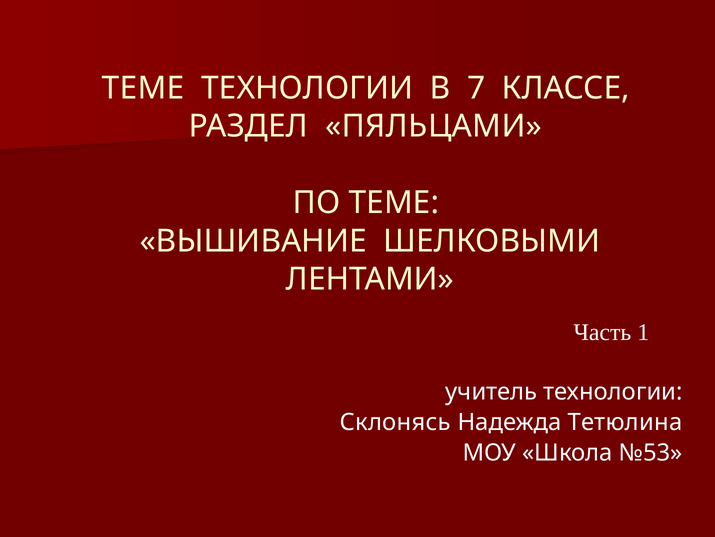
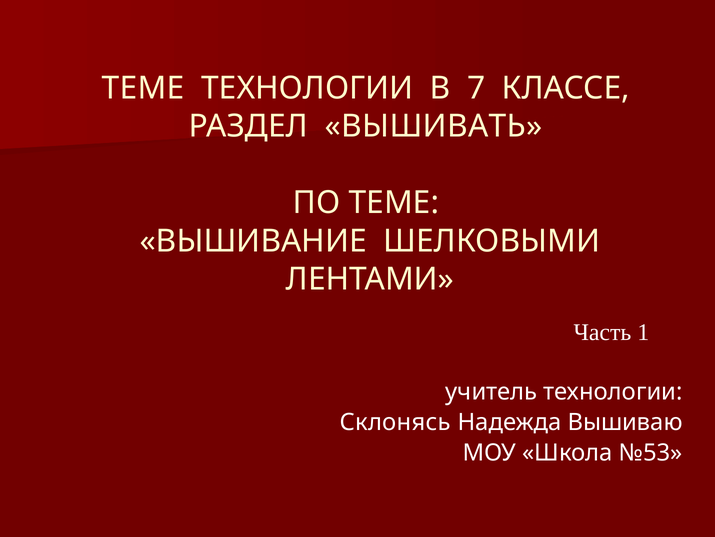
ПЯЛЬЦАМИ: ПЯЛЬЦАМИ -> ВЫШИВАТЬ (434, 126)
Тетюлина: Тетюлина -> Вышиваю (625, 422)
